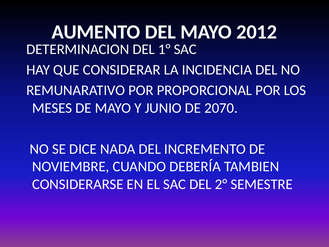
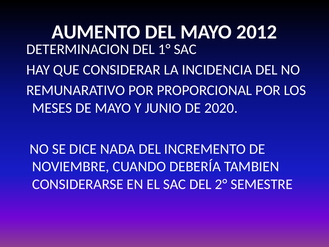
2070: 2070 -> 2020 (221, 108)
